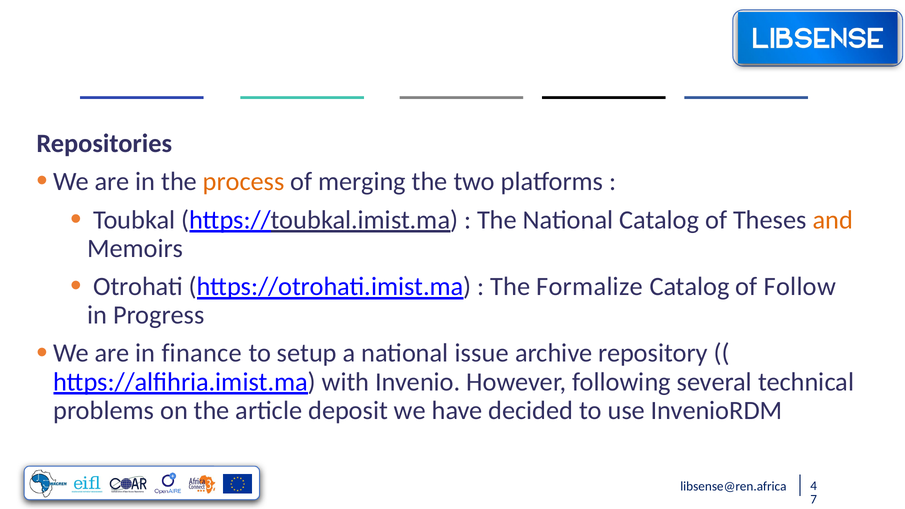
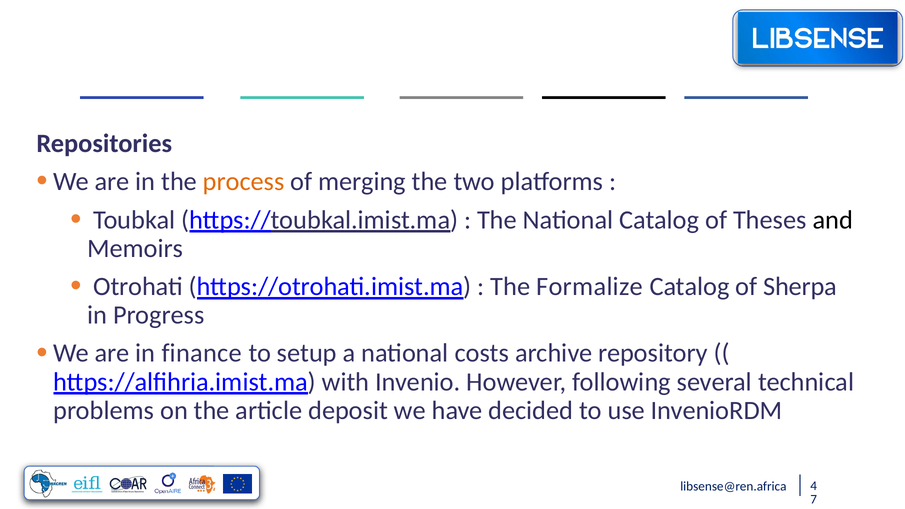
and colour: orange -> black (833, 220)
Follow: Follow -> Sherpa (800, 287)
issue: issue -> costs (482, 353)
